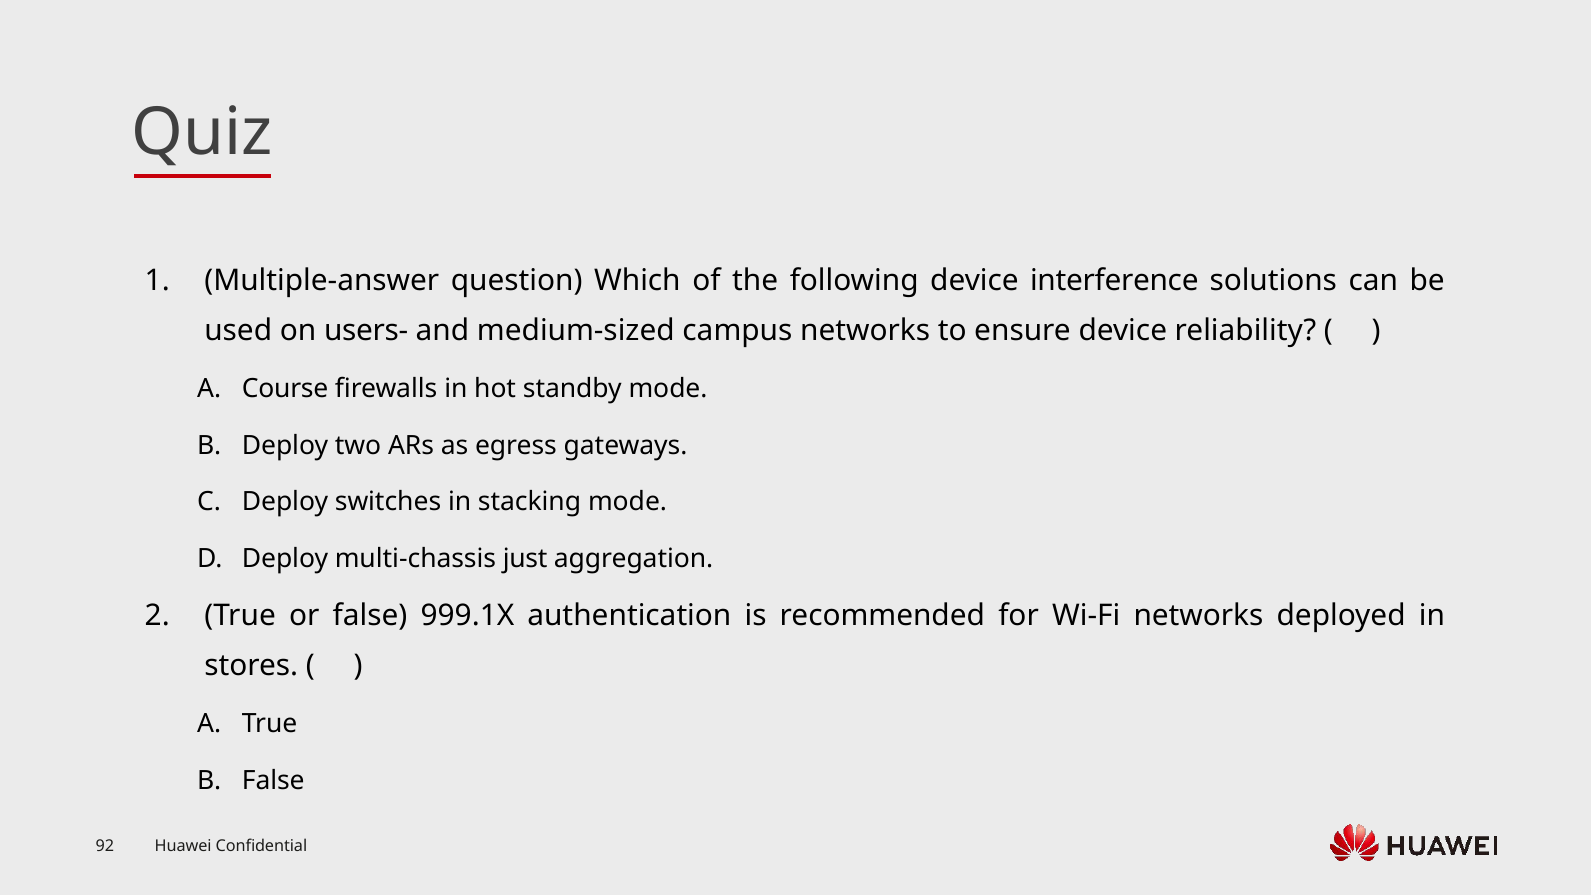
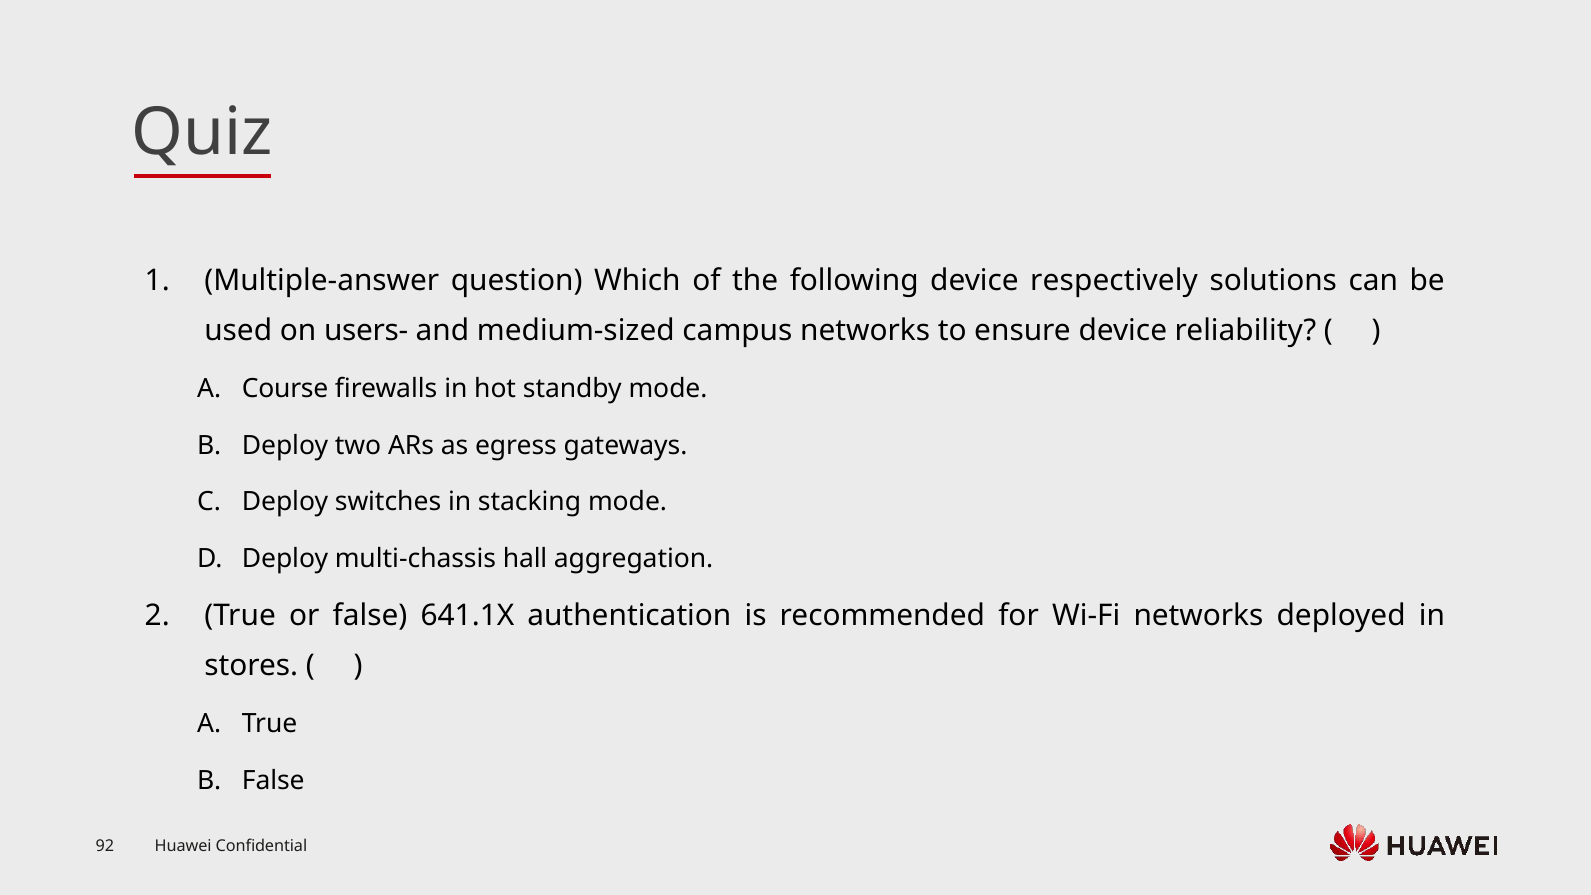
interference: interference -> respectively (1114, 281)
just: just -> hall (525, 558)
999.1X: 999.1X -> 641.1X (467, 616)
